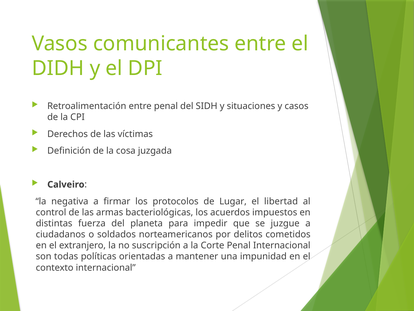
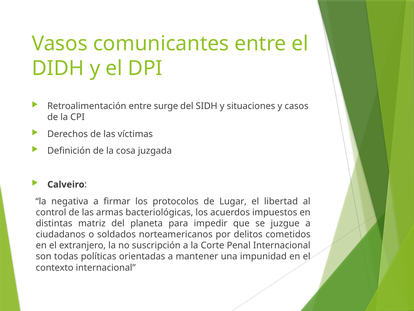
entre penal: penal -> surge (166, 106)
fuerza: fuerza -> matriz (92, 223)
